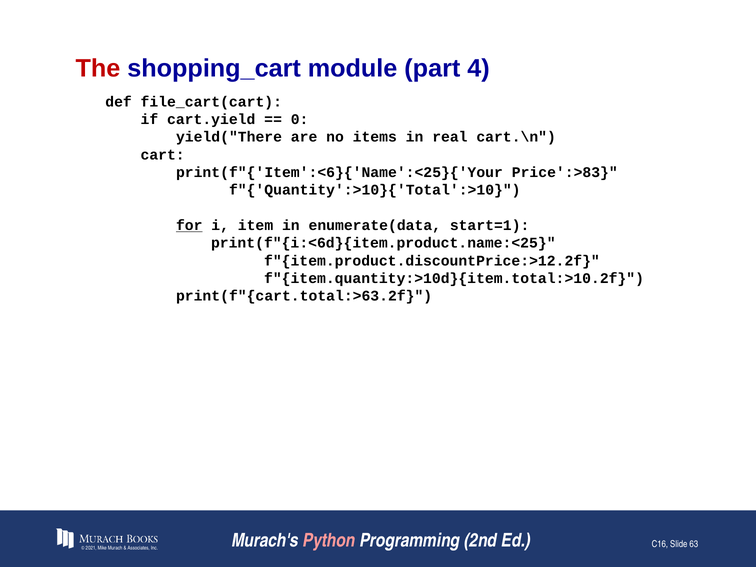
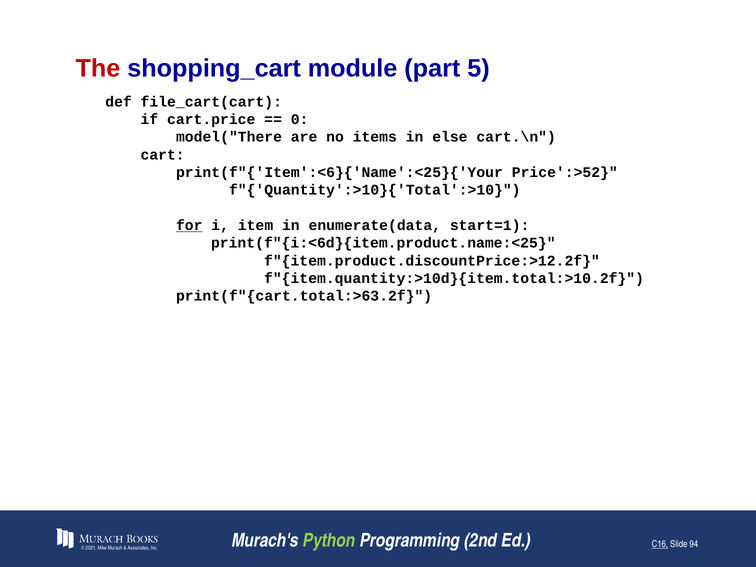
4: 4 -> 5 (479, 69)
cart.yield: cart.yield -> cart.price (211, 119)
yield("There: yield("There -> model("There (229, 137)
real: real -> else (450, 137)
Price':>83: Price':>83 -> Price':>52 (565, 172)
Python colour: pink -> light green (329, 541)
C16 underline: none -> present (660, 544)
63: 63 -> 94 (694, 544)
